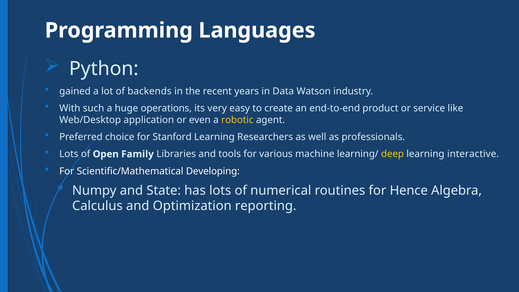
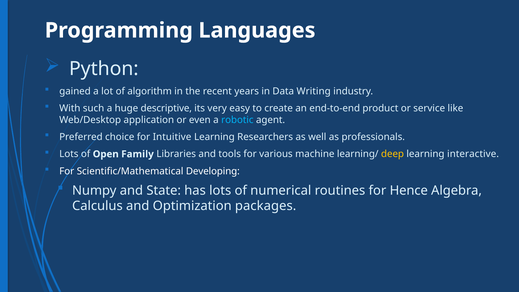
backends: backends -> algorithm (150, 91)
Watson: Watson -> Writing (314, 91)
operations: operations -> descriptive (166, 108)
robotic colour: yellow -> light blue (237, 120)
Stanford: Stanford -> Intuitive (172, 137)
reporting: reporting -> packages (266, 206)
